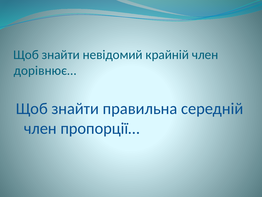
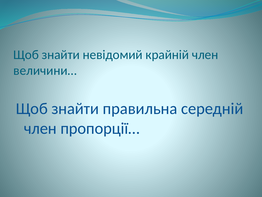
дорівнює…: дорівнює… -> величини… (45, 70)
